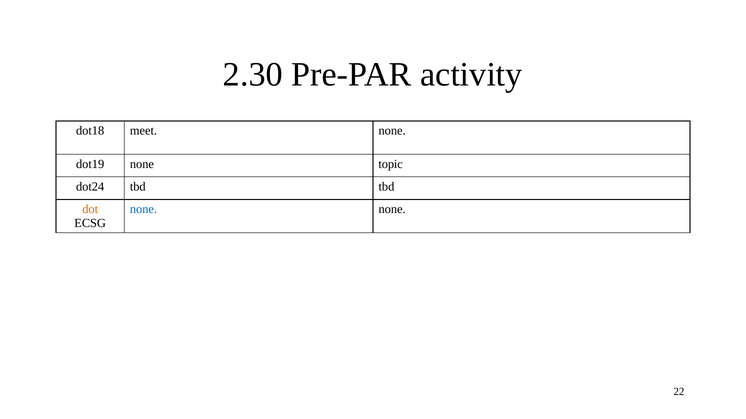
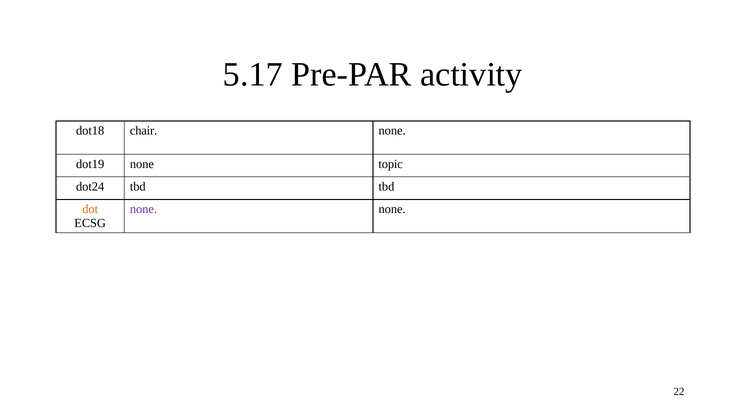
2.30: 2.30 -> 5.17 (253, 75)
meet: meet -> chair (144, 131)
none colour: blue -> purple (143, 210)
